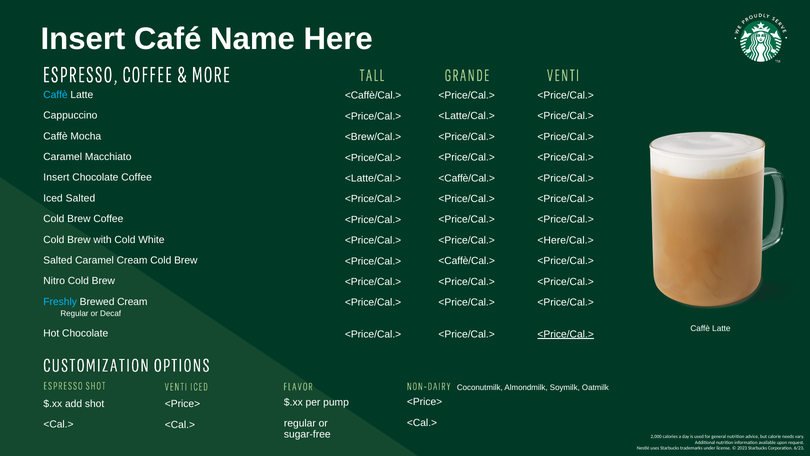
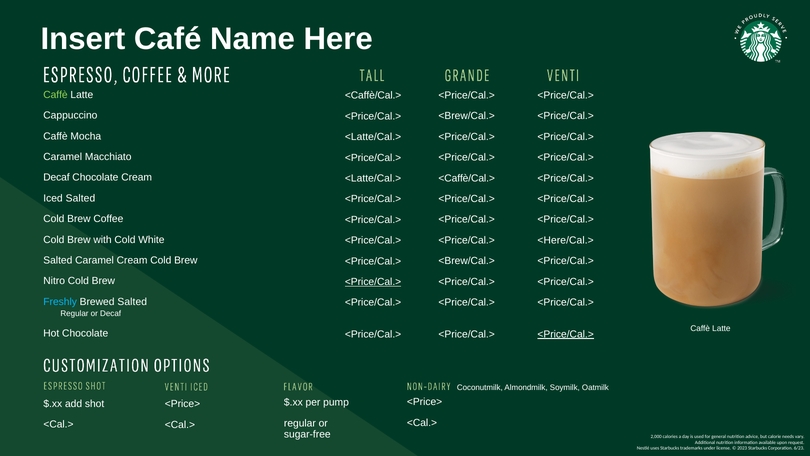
Caffè colour: light blue -> light green (56, 95)
<Latte/Cal.>: <Latte/Cal.> -> <Brew/Cal.> (467, 116)
<Brew/Cal.>: <Brew/Cal.> -> <Latte/Cal.> (373, 137)
Insert: Insert -> Decaf (56, 177)
Chocolate Coffee: Coffee -> Cream (137, 177)
<Caffè/Cal.>: <Caffè/Cal.> -> <Brew/Cal.> (467, 261)
<Price/Cal.> underline: none -> present (373, 282)
Brewed Cream: Cream -> Salted (132, 302)
